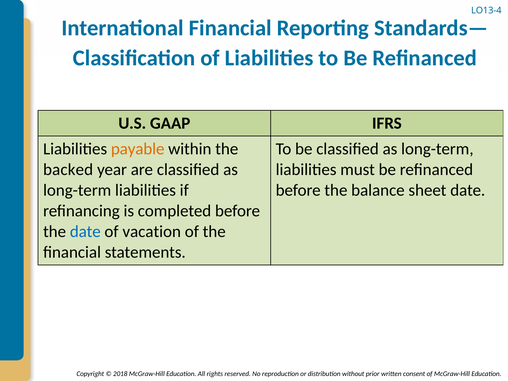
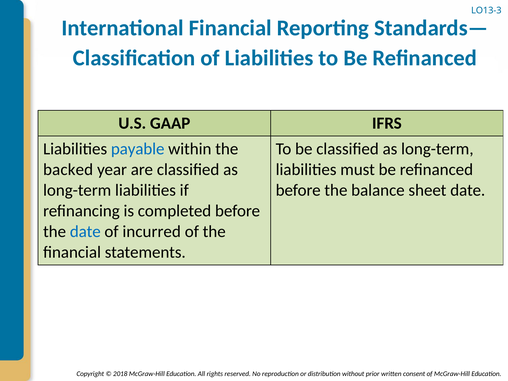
LO13-4: LO13-4 -> LO13-3 (486, 10)
payable colour: orange -> blue (138, 149)
vacation: vacation -> incurred (152, 232)
